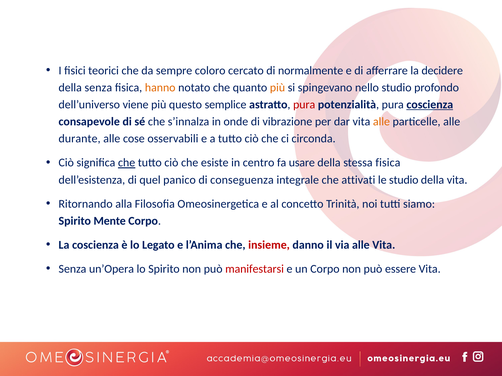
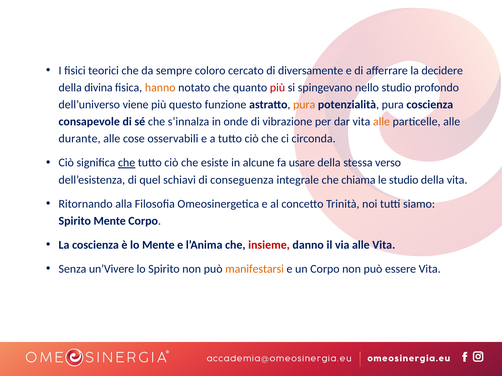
normalmente: normalmente -> diversamente (311, 71)
della senza: senza -> divina (98, 88)
più colour: orange -> red (277, 88)
semplice: semplice -> funzione (226, 105)
pura colour: red -> orange (304, 105)
coscienza underline: present -> none (430, 105)
centro: centro -> alcune (259, 163)
stessa fisica: fisica -> verso (388, 163)
panico: panico -> schiavi (180, 180)
attivati: attivati -> chiama (358, 180)
lo Legato: Legato -> Mente (158, 245)
un’Opera: un’Opera -> un’Vivere (112, 269)
manifestarsi colour: red -> orange (255, 269)
